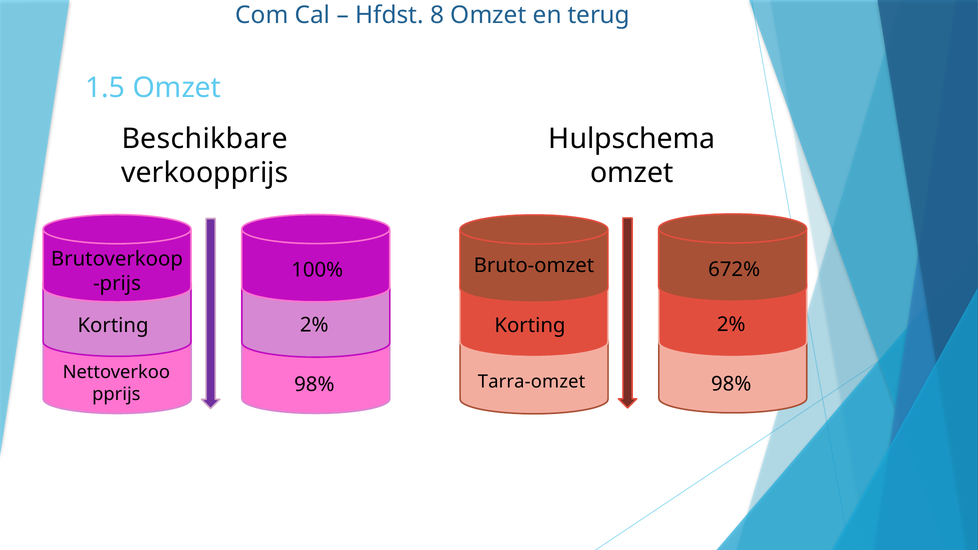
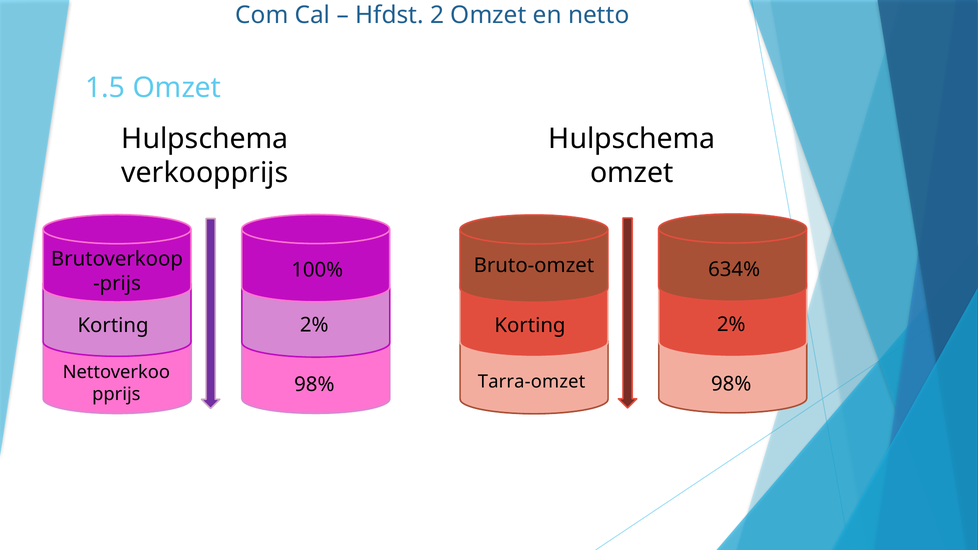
8: 8 -> 2 (437, 15)
terug: terug -> netto (599, 15)
Beschikbare: Beschikbare -> Hulpschema (205, 139)
672%: 672% -> 634% (734, 270)
